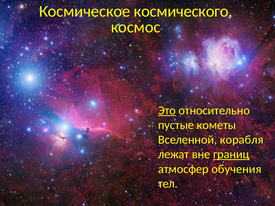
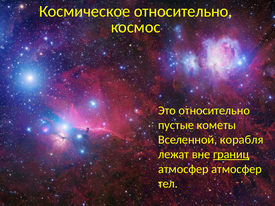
Космическое космического: космического -> относительно (183, 11)
Это underline: present -> none (167, 111)
атмосфер обучения: обучения -> атмосфер (237, 169)
